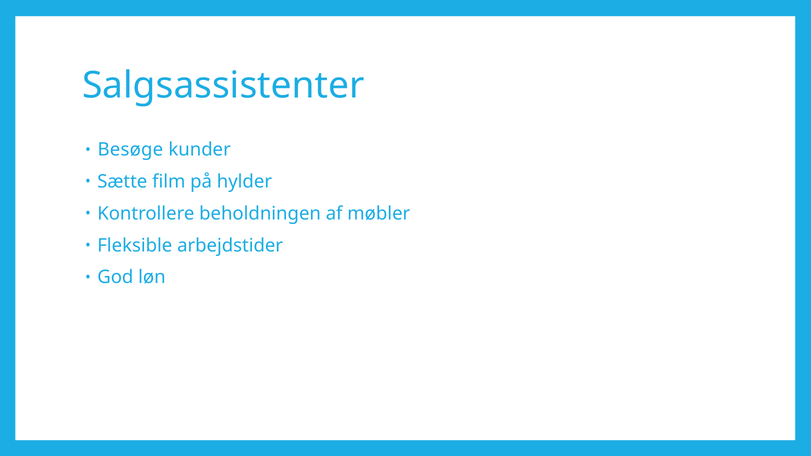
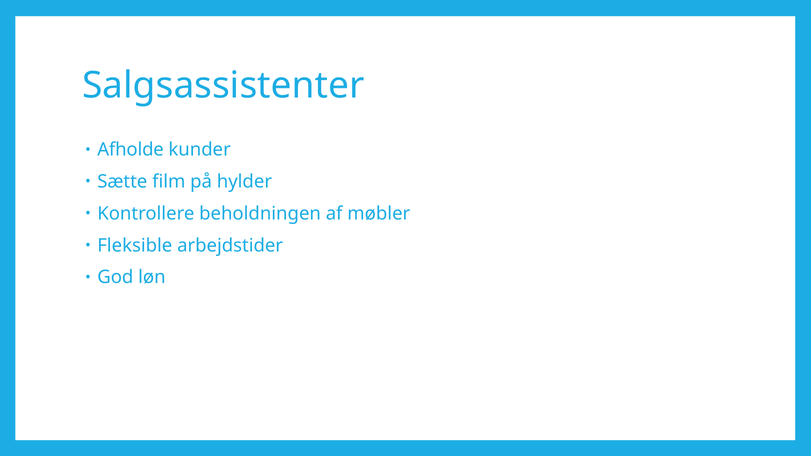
Besøge: Besøge -> Afholde (131, 150)
